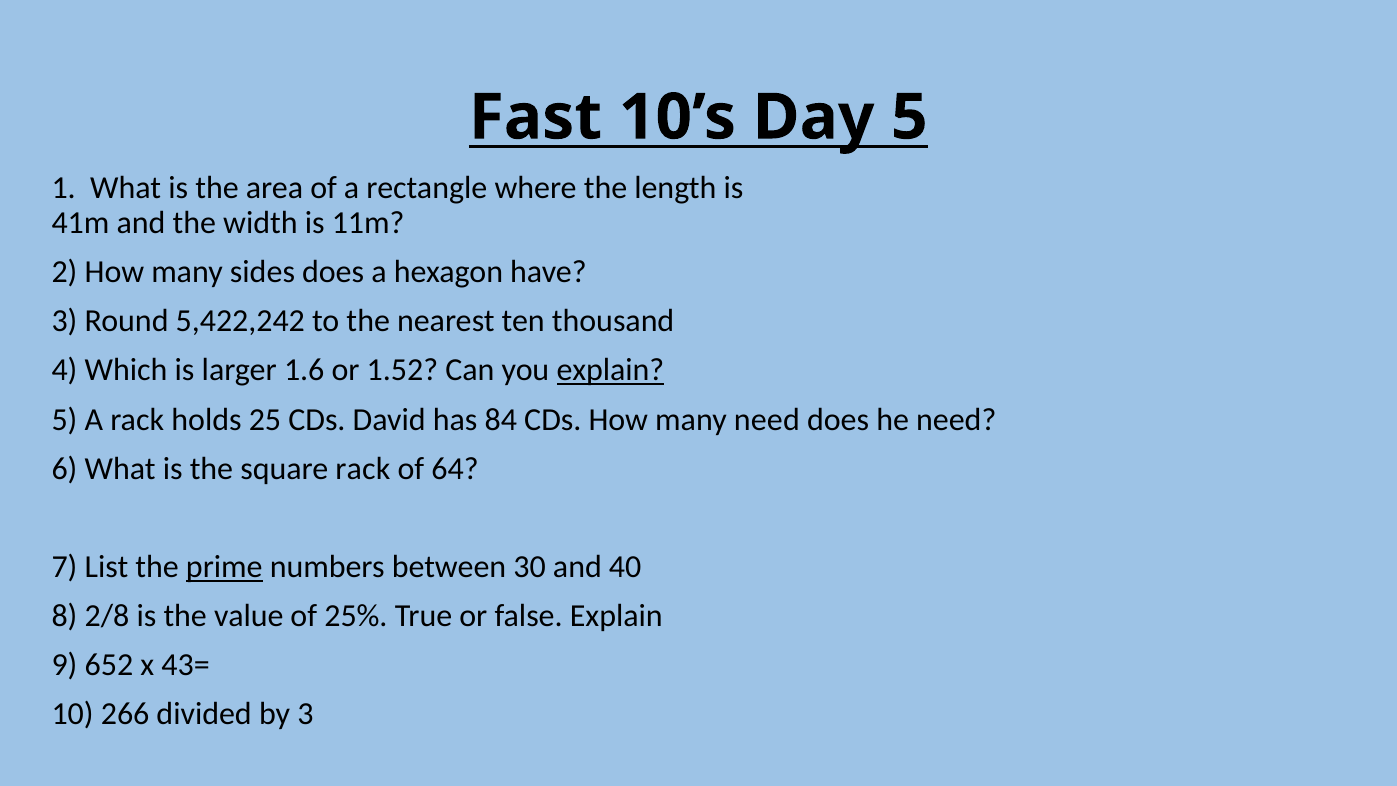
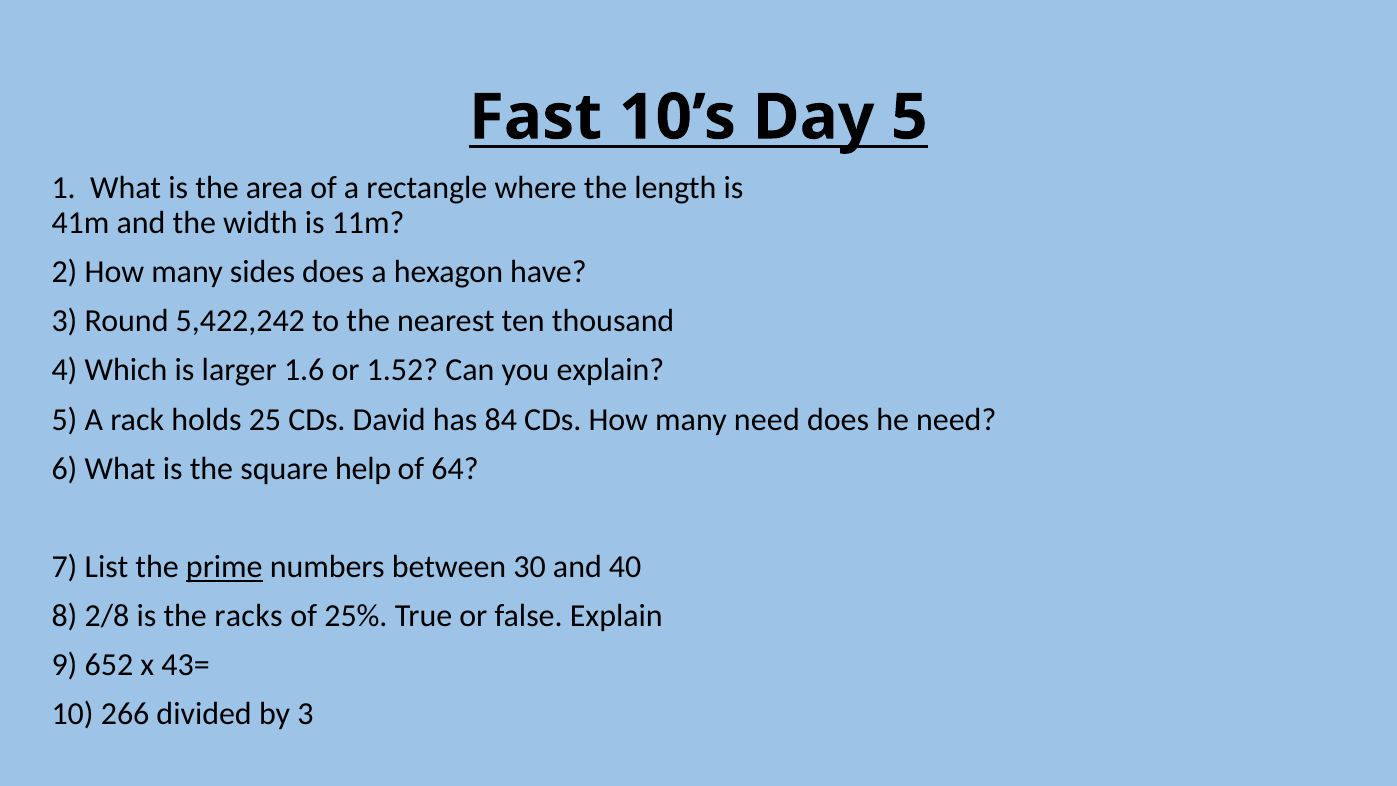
explain underline: present -> none (610, 370)
square rack: rack -> help (363, 468)
value: value -> racks (249, 616)
